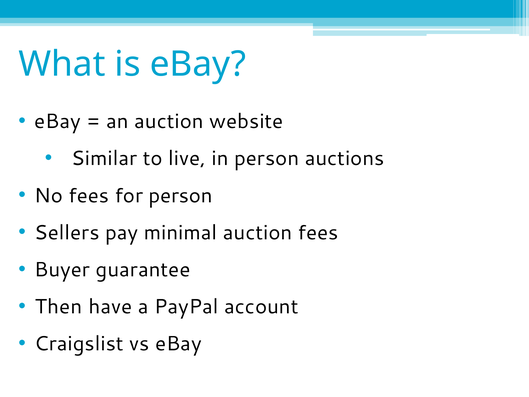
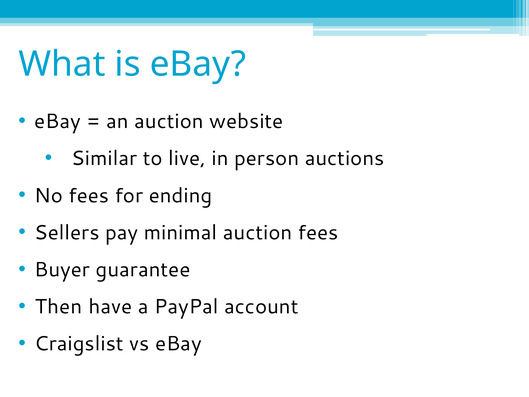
for person: person -> ending (181, 195)
